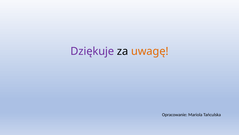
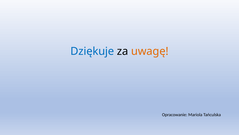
Dziękuje colour: purple -> blue (92, 51)
